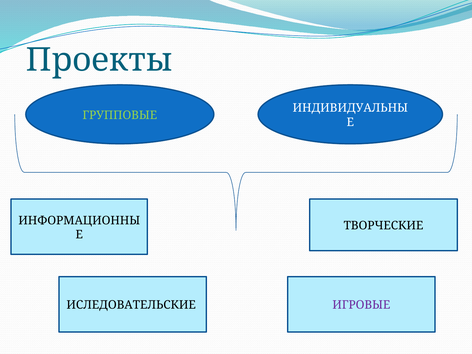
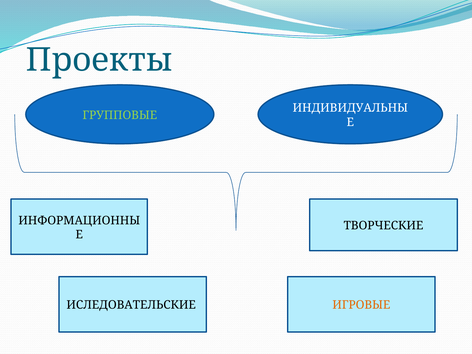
ИГРОВЫЕ colour: purple -> orange (361, 305)
